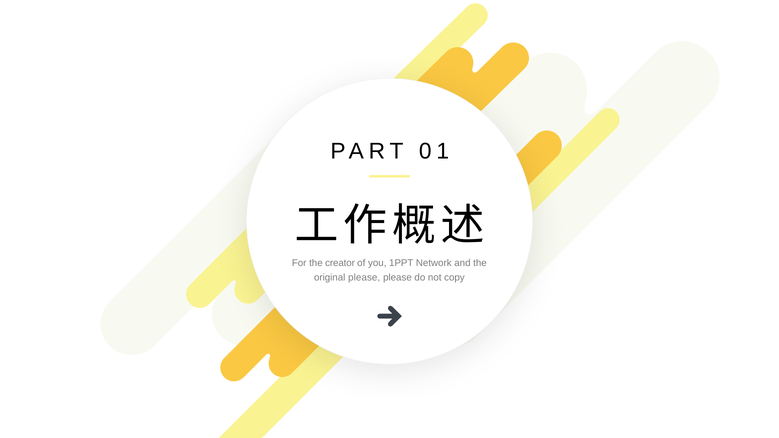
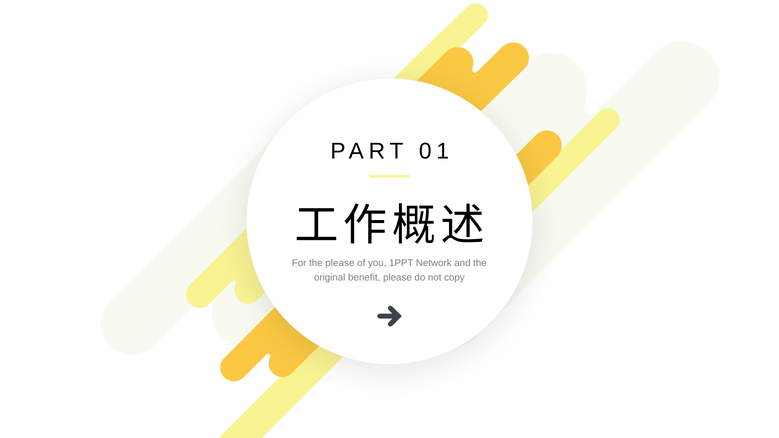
the creator: creator -> please (340, 263)
original please: please -> benefit (364, 278)
